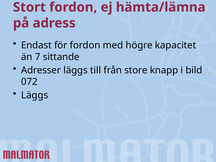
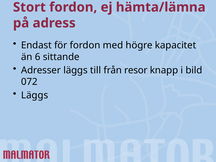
7: 7 -> 6 (38, 57)
store: store -> resor (136, 70)
